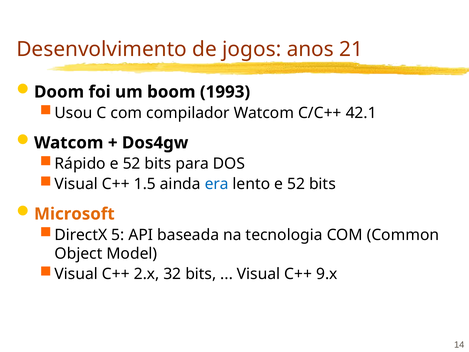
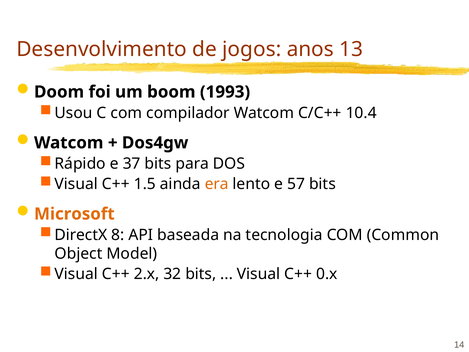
21: 21 -> 13 (351, 49)
42.1: 42.1 -> 10.4 (361, 113)
Rápido e 52: 52 -> 37 (132, 164)
era colour: blue -> orange (217, 184)
lento e 52: 52 -> 57 (296, 184)
5: 5 -> 8 (118, 235)
9.x: 9.x -> 0.x (327, 274)
